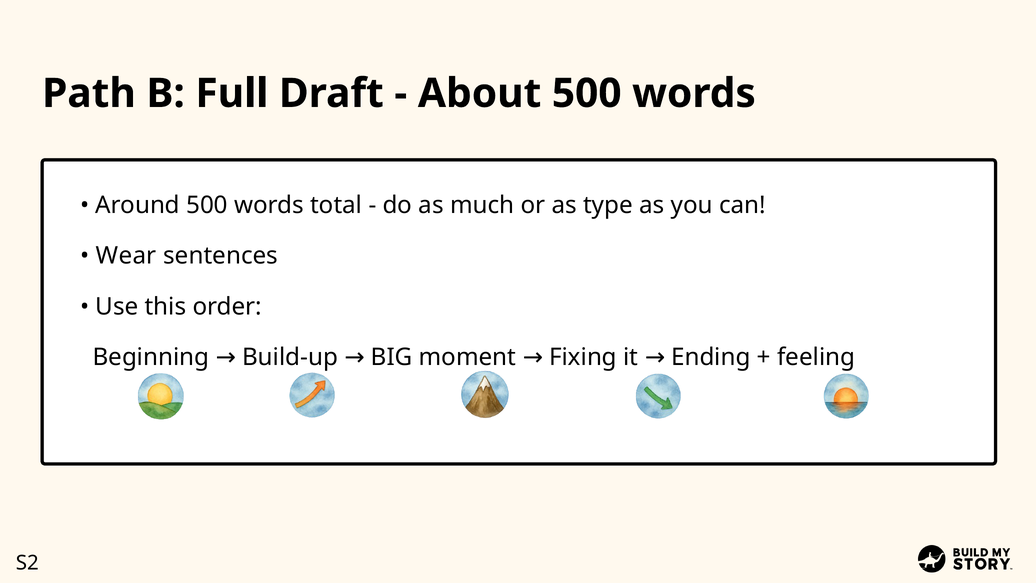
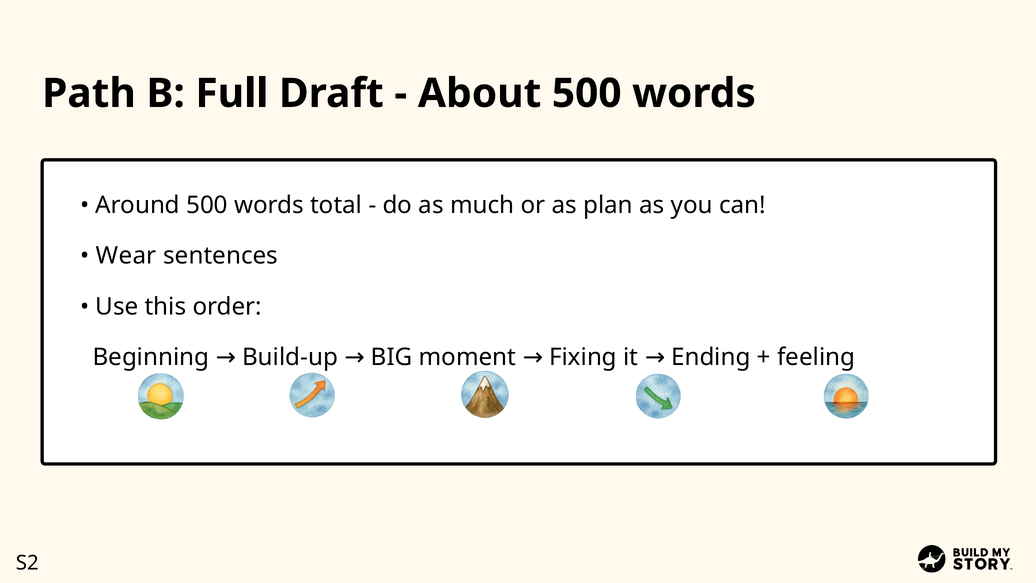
type: type -> plan (608, 205)
